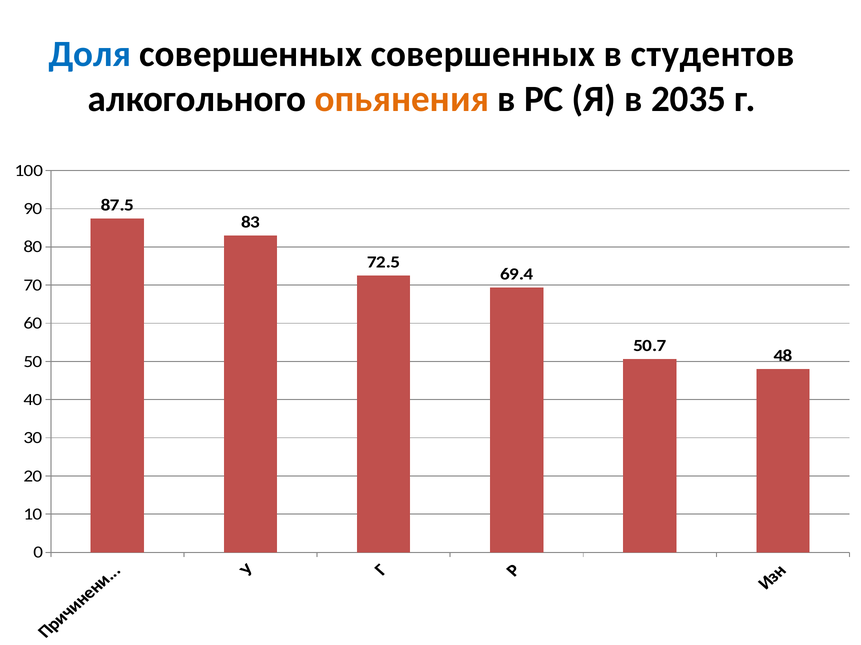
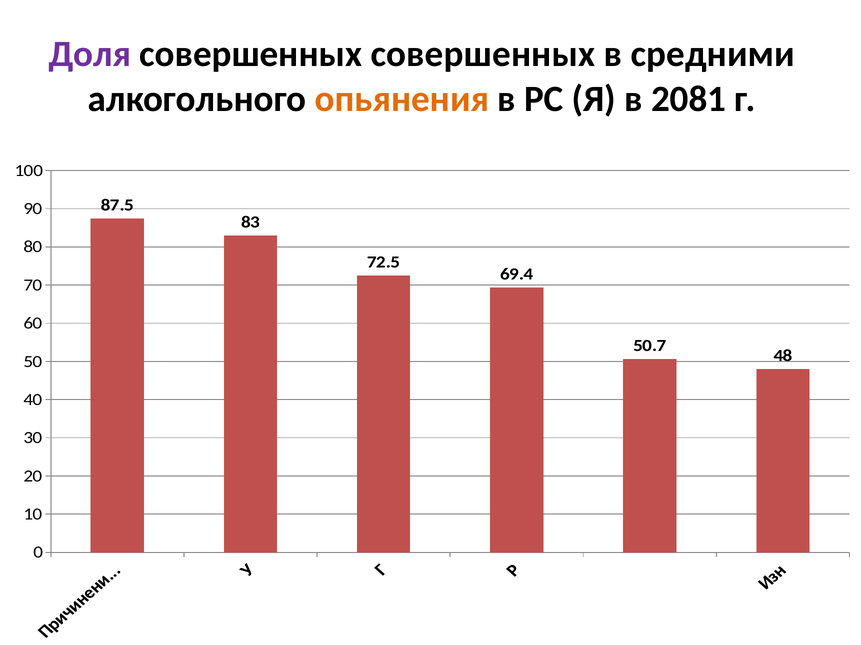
Доля colour: blue -> purple (90, 54)
студентов: студентов -> средними (713, 54)
2035: 2035 -> 2081 (689, 99)
